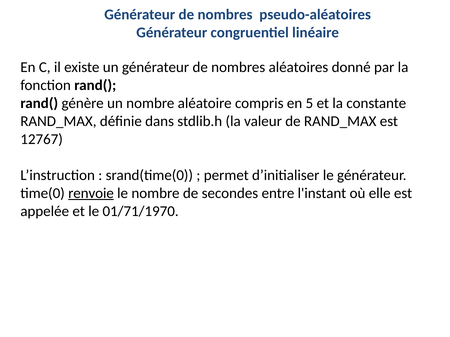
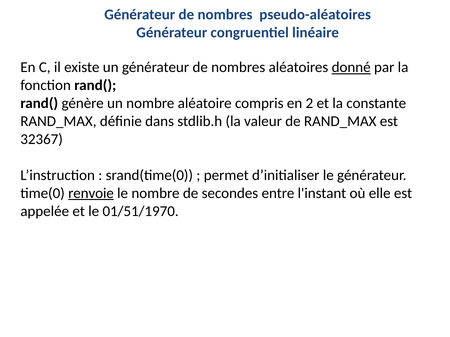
donné underline: none -> present (351, 67)
5: 5 -> 2 (309, 103)
12767: 12767 -> 32367 (42, 139)
01/71/1970: 01/71/1970 -> 01/51/1970 (141, 211)
